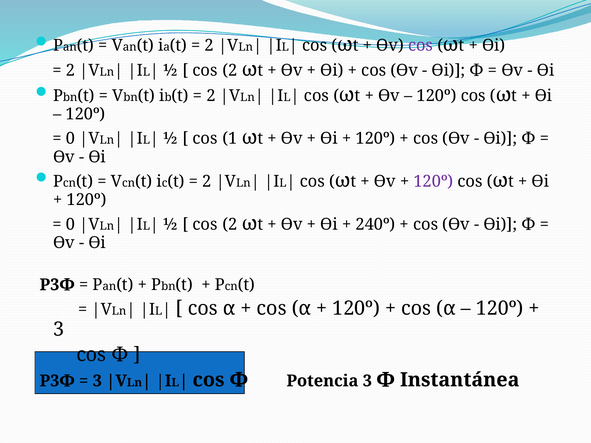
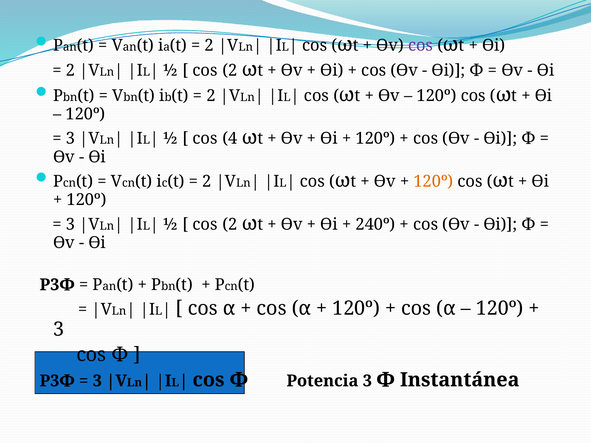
0: 0 -> 3 (70, 139)
1: 1 -> 4 (230, 139)
120º colour: purple -> orange (433, 182)
0: 0 -> 3 (70, 224)
